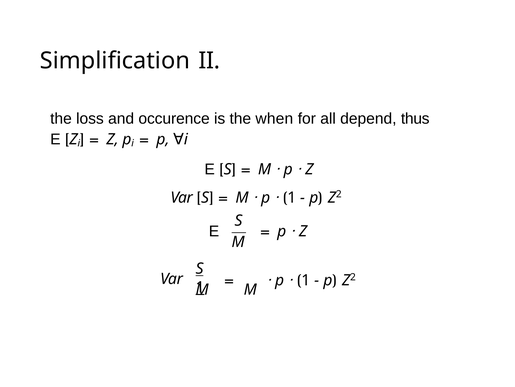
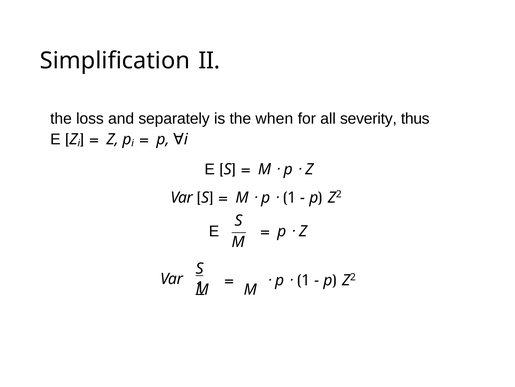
occurence: occurence -> separately (174, 118)
depend: depend -> severity (368, 118)
